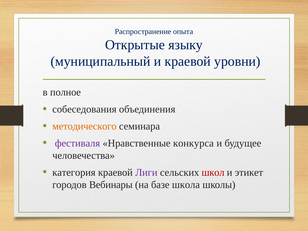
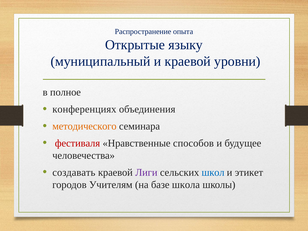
собеседования: собеседования -> конференциях (84, 109)
фестиваля colour: purple -> red (77, 143)
конкурсa: конкурсa -> способов (193, 143)
категория: категория -> создавать (74, 172)
школ colour: red -> blue (213, 172)
Вебинары: Вебинары -> Учителям (111, 185)
